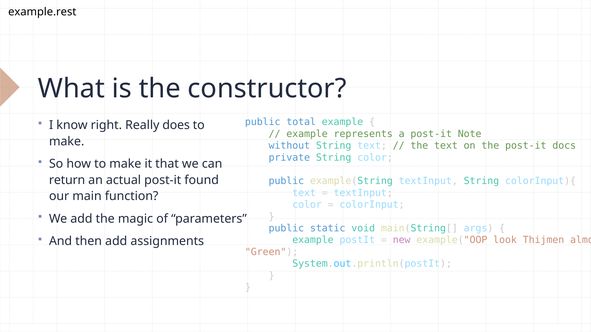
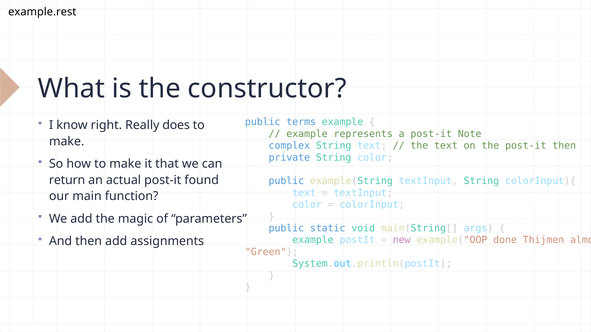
total: total -> terms (301, 122)
without: without -> complex (289, 146)
post-it docs: docs -> then (564, 146)
look: look -> done (505, 240)
